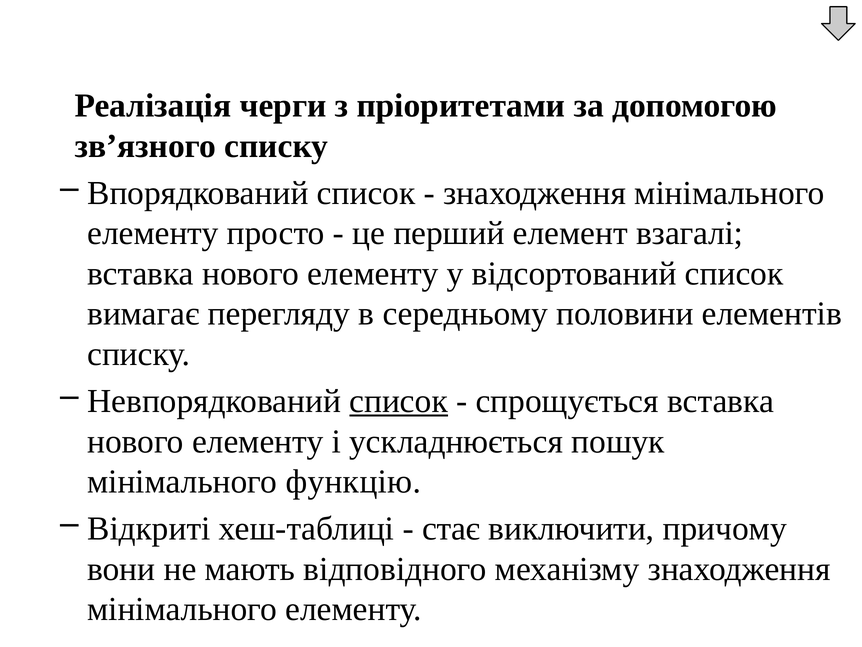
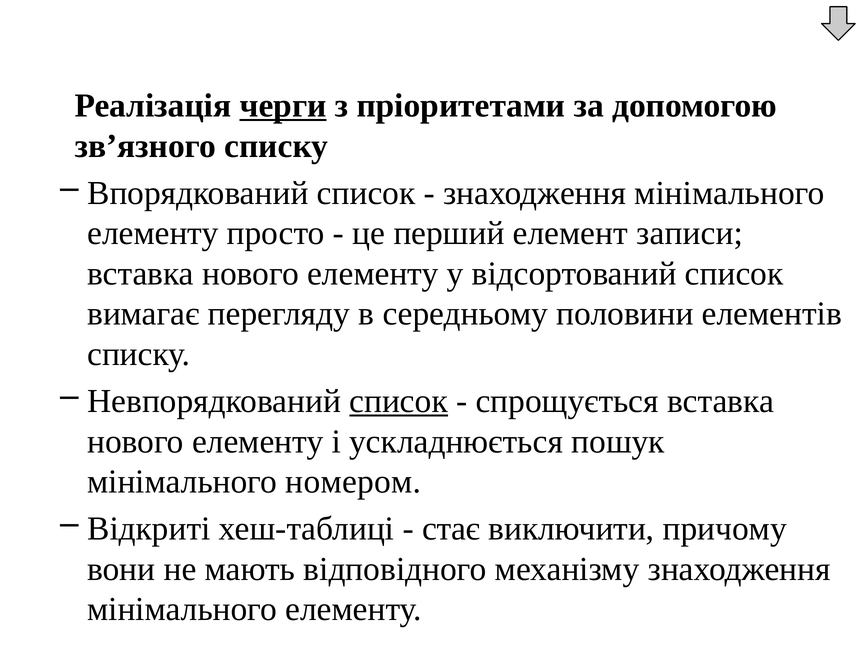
черги underline: none -> present (283, 106)
взагалі: взагалі -> записи (690, 233)
функцію: функцію -> номером (353, 481)
